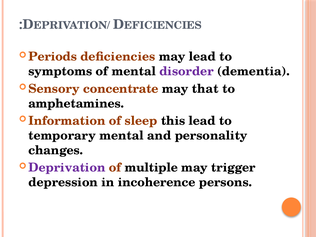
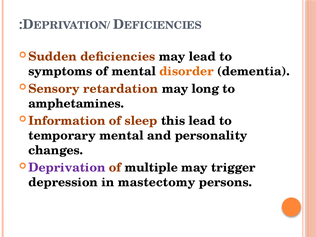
Periods: Periods -> Sudden (53, 57)
disorder colour: purple -> orange (186, 71)
concentrate: concentrate -> retardation (121, 89)
that: that -> long (205, 89)
incoherence: incoherence -> mastectomy (157, 182)
